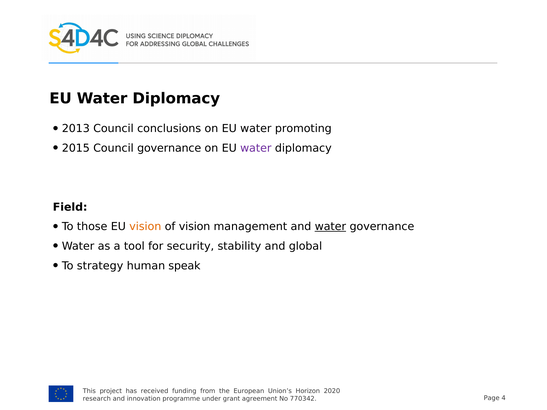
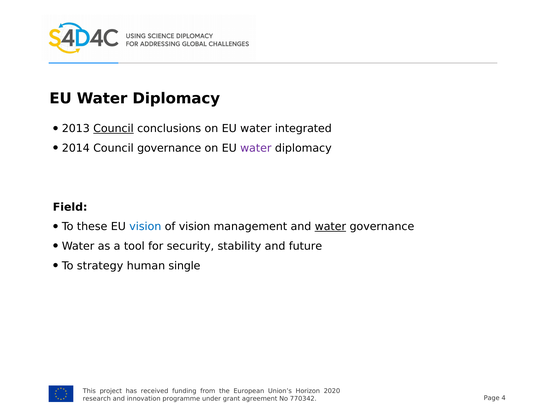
Council underline: none -> present (113, 129)
promoting: promoting -> integrated (303, 129)
2015: 2015 -> 2014 (76, 148)
those: those -> these (92, 227)
vision colour: orange -> blue (145, 227)
global: global -> future (305, 246)
speak: speak -> single (184, 266)
